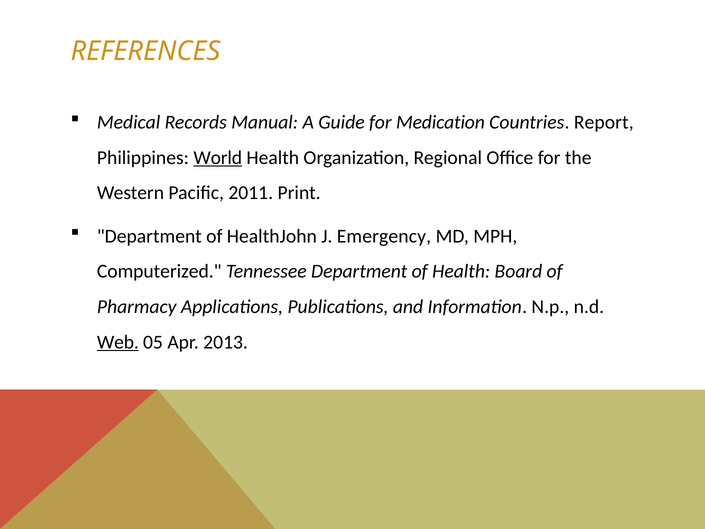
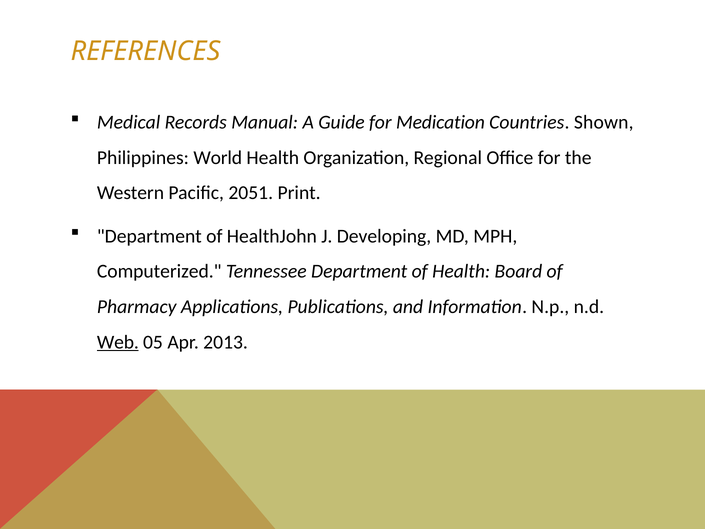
Report: Report -> Shown (604, 122)
World underline: present -> none (218, 158)
2011: 2011 -> 2051 (251, 193)
Emergency: Emergency -> Developing (384, 236)
